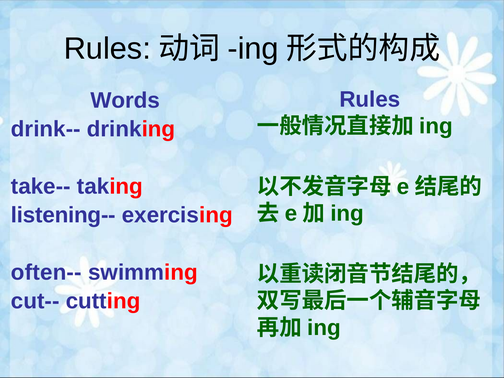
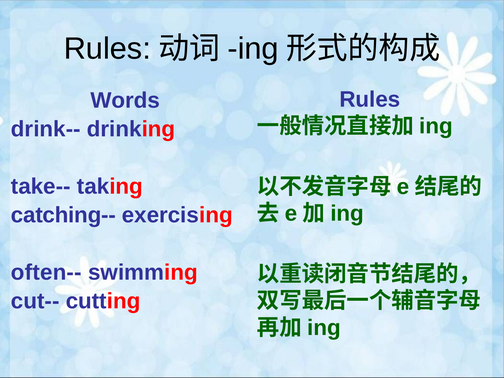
listening--: listening-- -> catching-- (63, 215)
